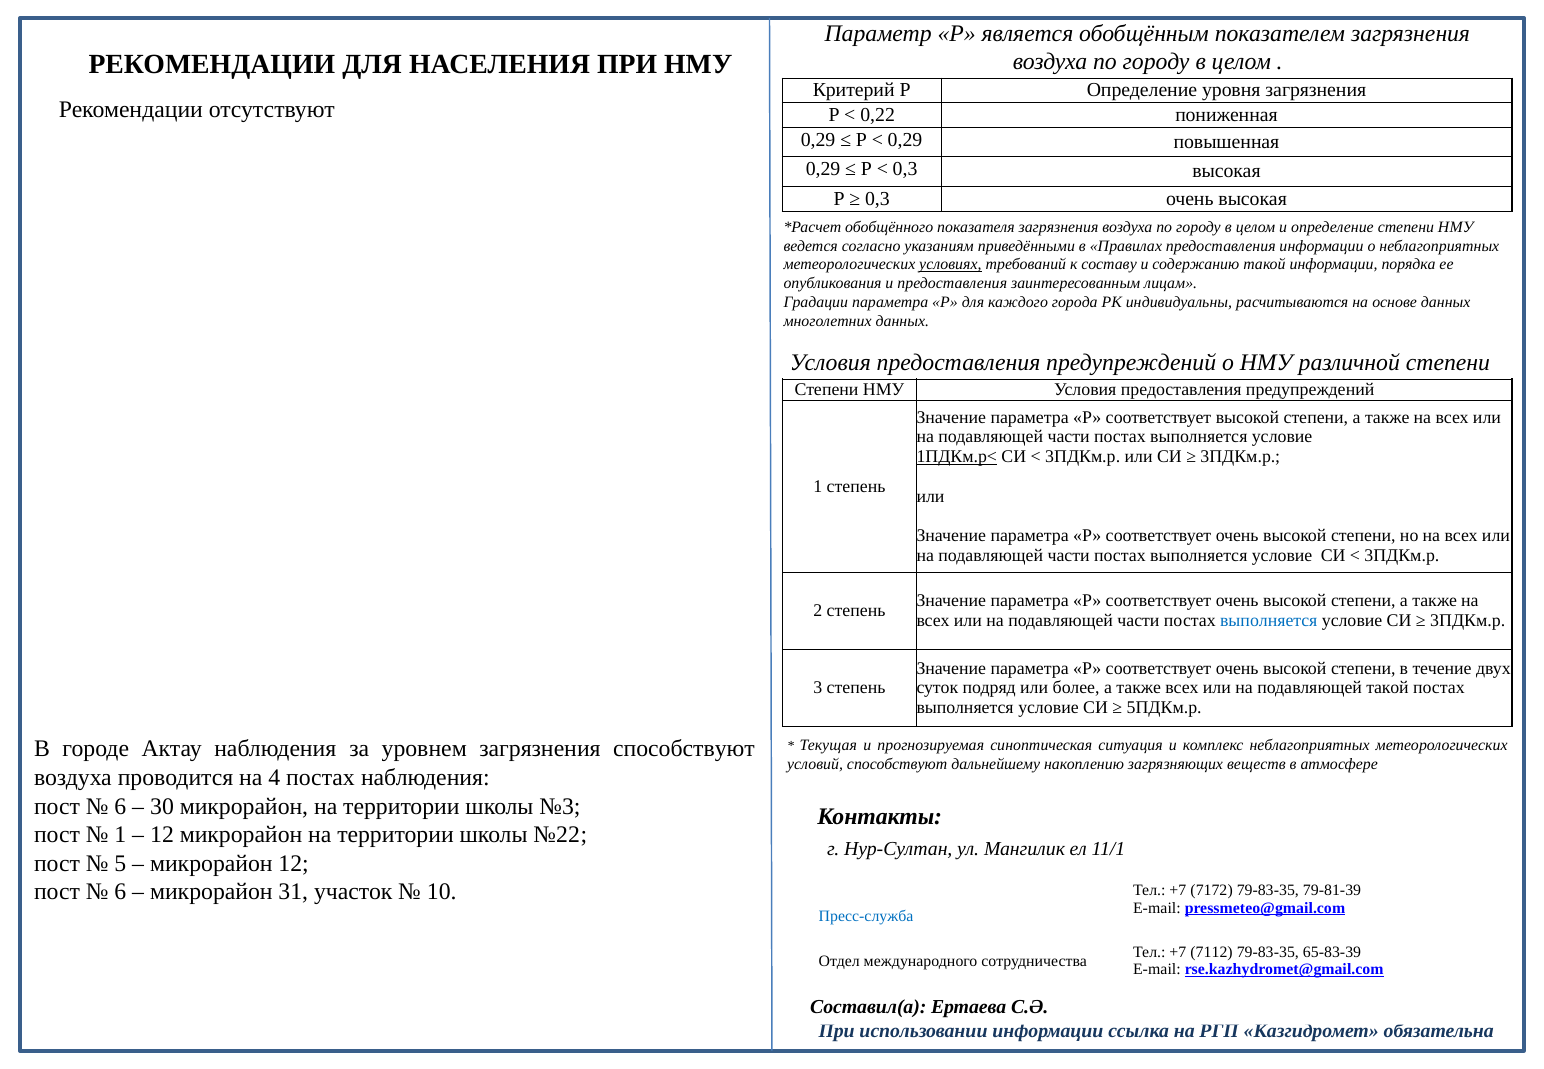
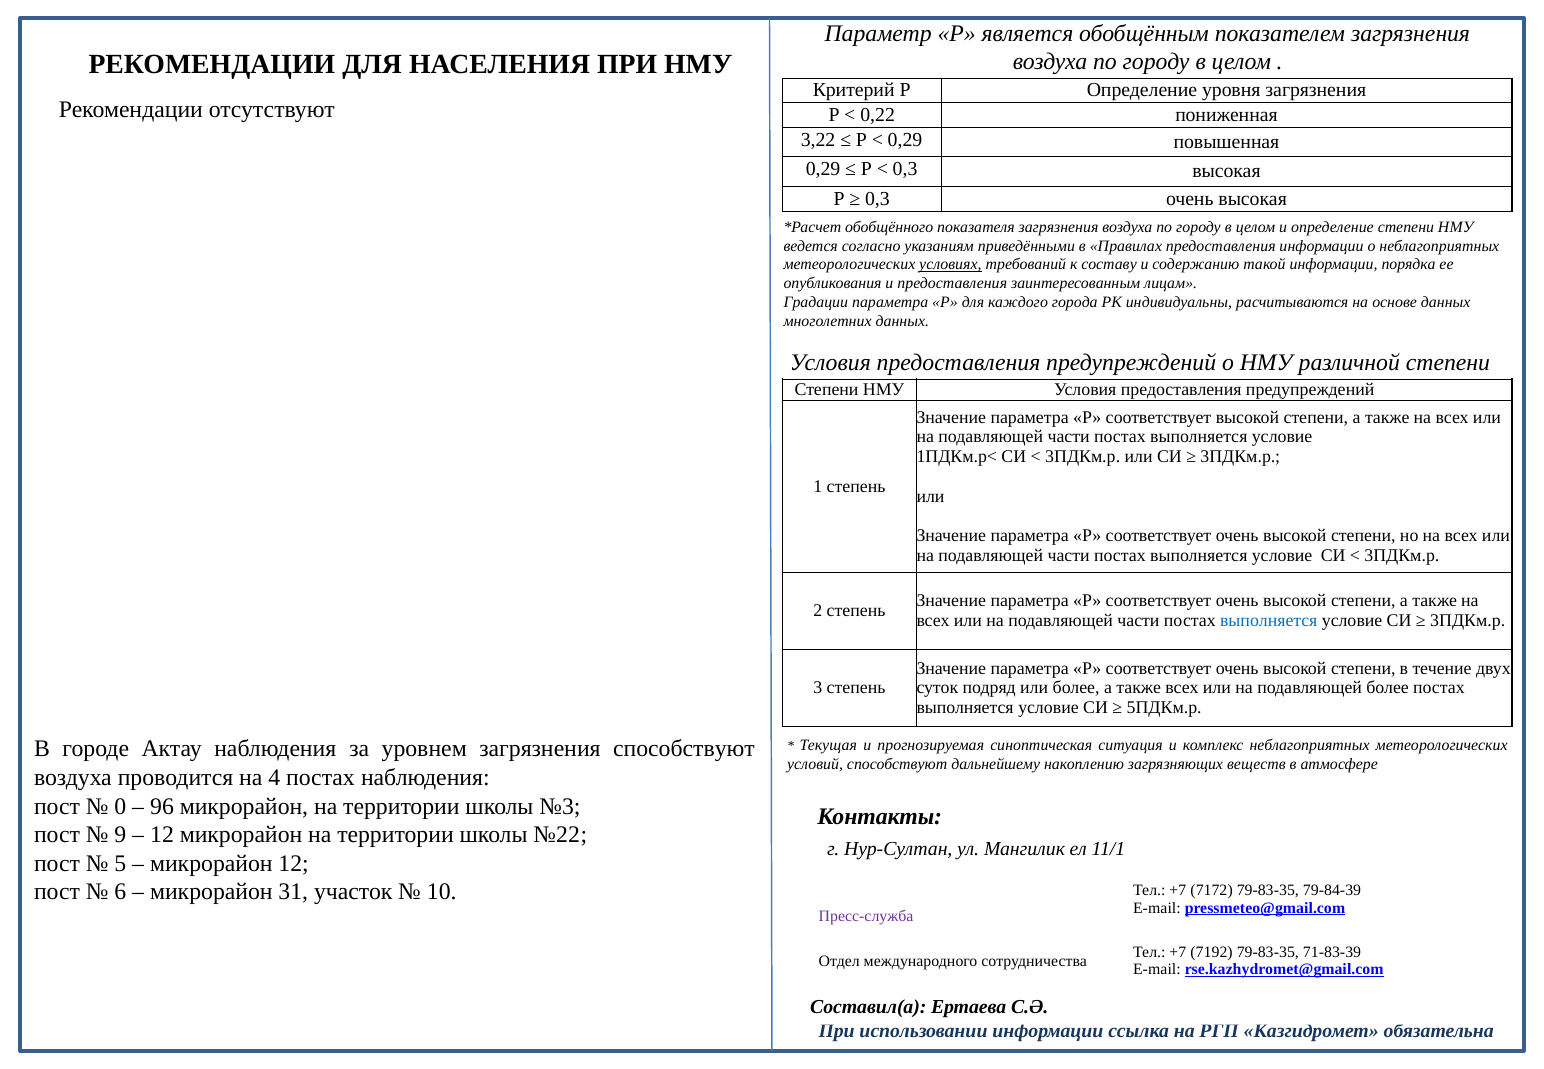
0,29: 0,29 -> 3,22 (818, 140)
1ПДКм.р< underline: present -> none (957, 457)
подавляющей такой: такой -> более (1388, 688)
6: 6 -> 0 (120, 806)
30: 30 -> 96 (162, 806)
1: 1 -> 9 (120, 835)
79-81-39: 79-81-39 -> 79-84-39 (1332, 890)
Пресс-служба colour: blue -> purple (866, 917)
7112: 7112 -> 7192 (1212, 952)
65-83-39: 65-83-39 -> 71-83-39 (1332, 952)
